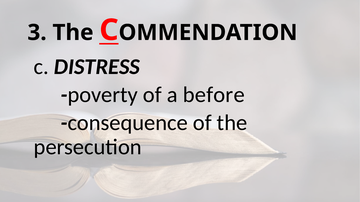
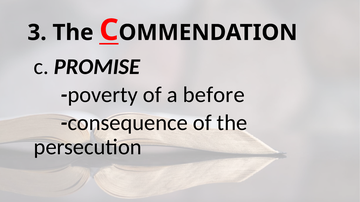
DISTRESS: DISTRESS -> PROMISE (97, 67)
